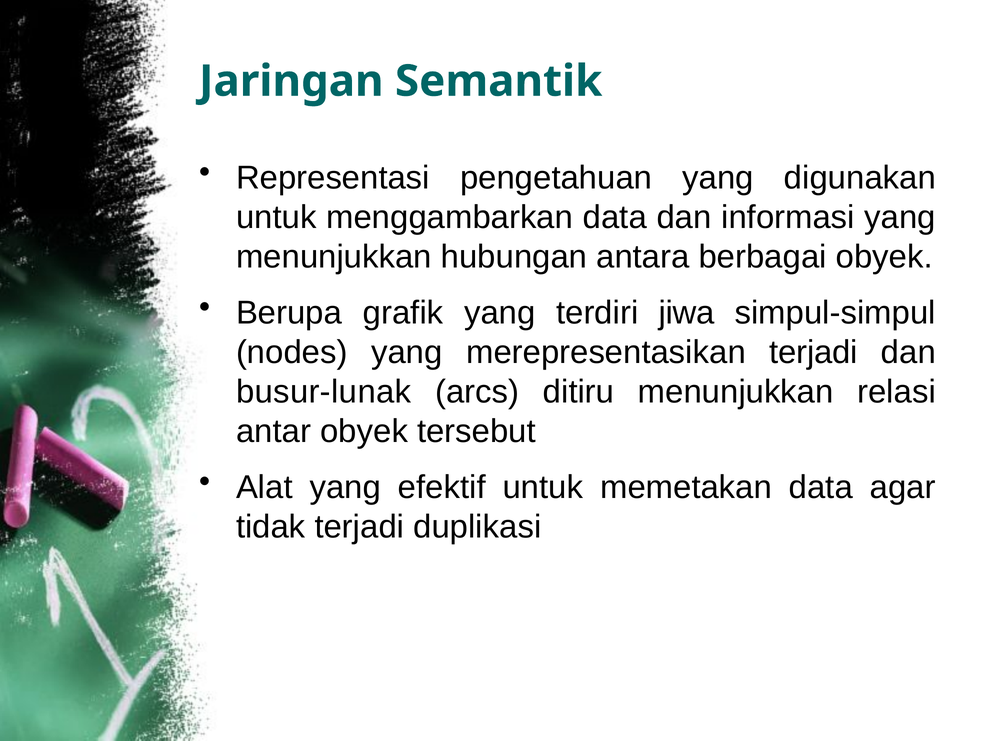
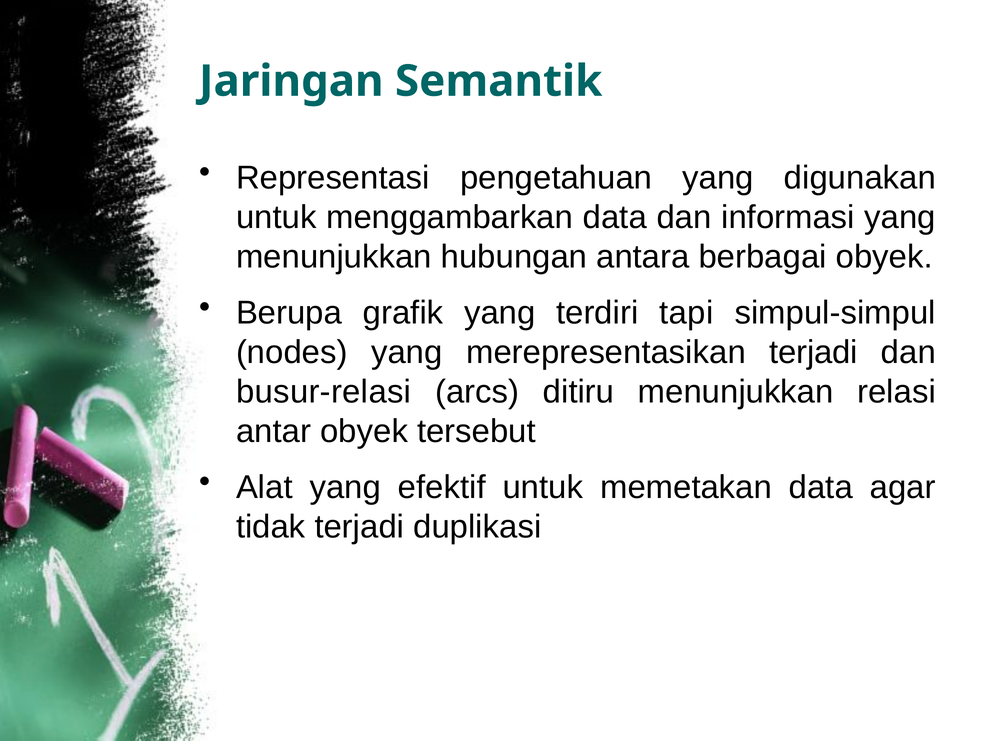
jiwa: jiwa -> tapi (686, 312)
busur-lunak: busur-lunak -> busur-relasi (324, 391)
